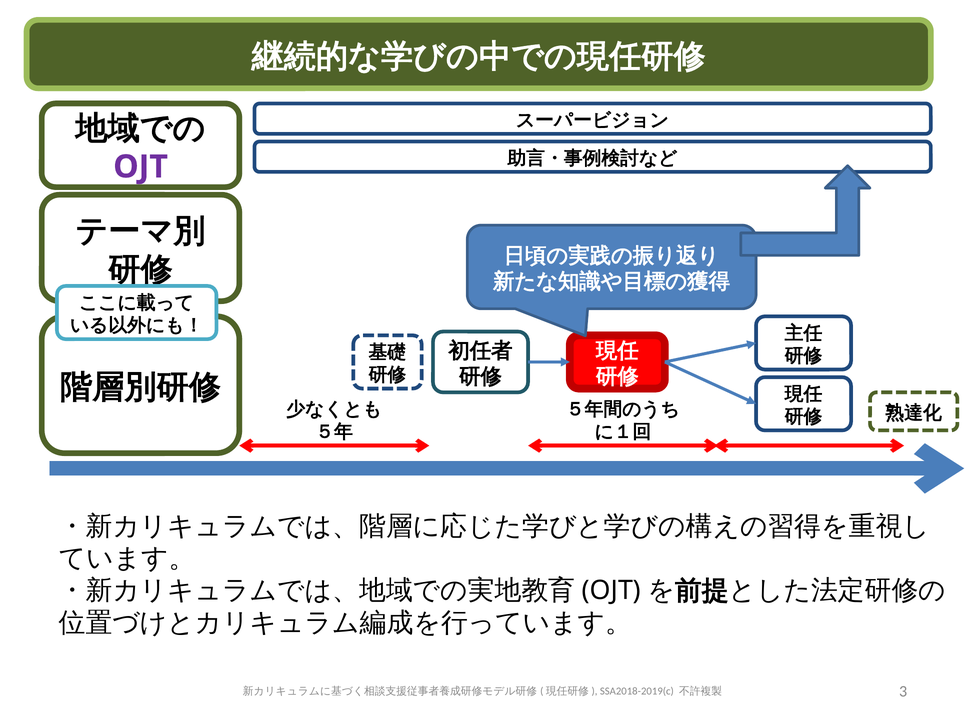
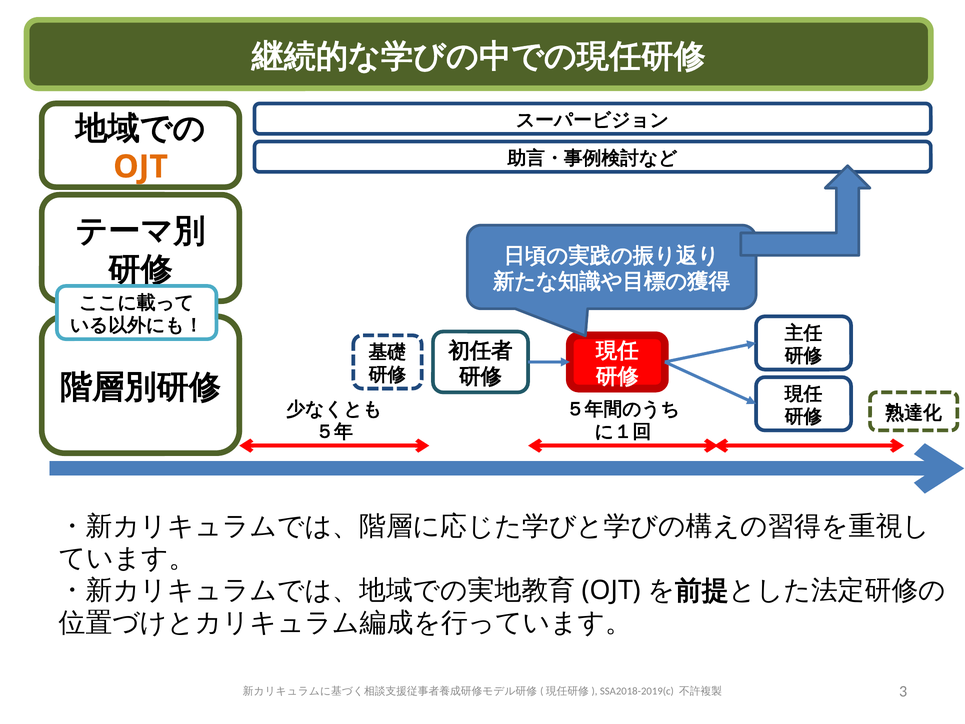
OJT colour: purple -> orange (141, 167)
